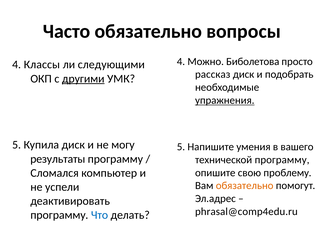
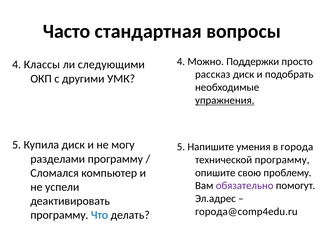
Часто обязательно: обязательно -> стандартная (148, 31)
Биболетова: Биболетова -> Поддержки (253, 61)
другими underline: present -> none (83, 79)
вашего: вашего -> города (297, 147)
результаты: результаты -> разделами (58, 159)
обязательно colour: orange -> purple (245, 186)
phrasal@comp4edu.ru: phrasal@comp4edu.ru -> города@comp4edu.ru (246, 212)
